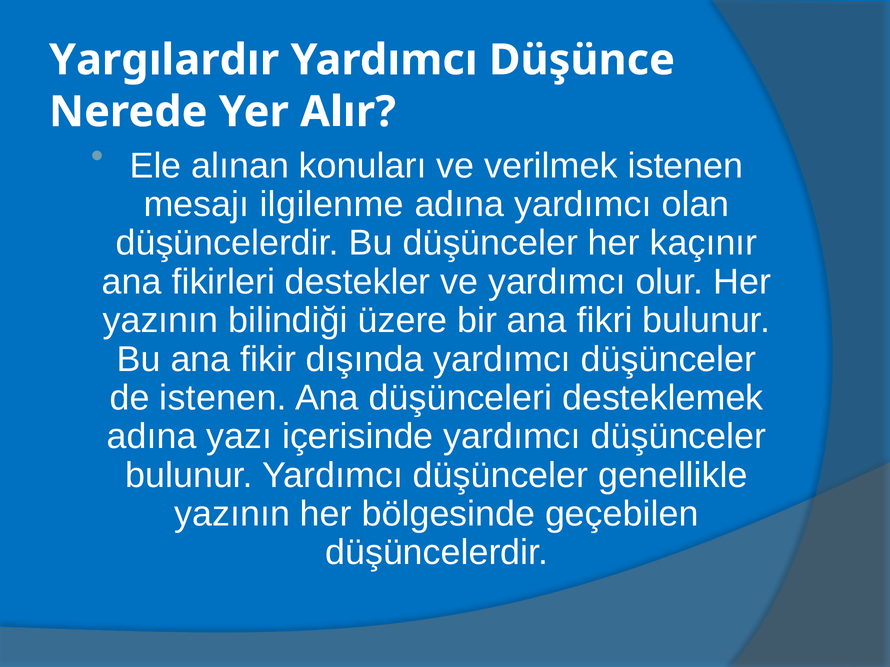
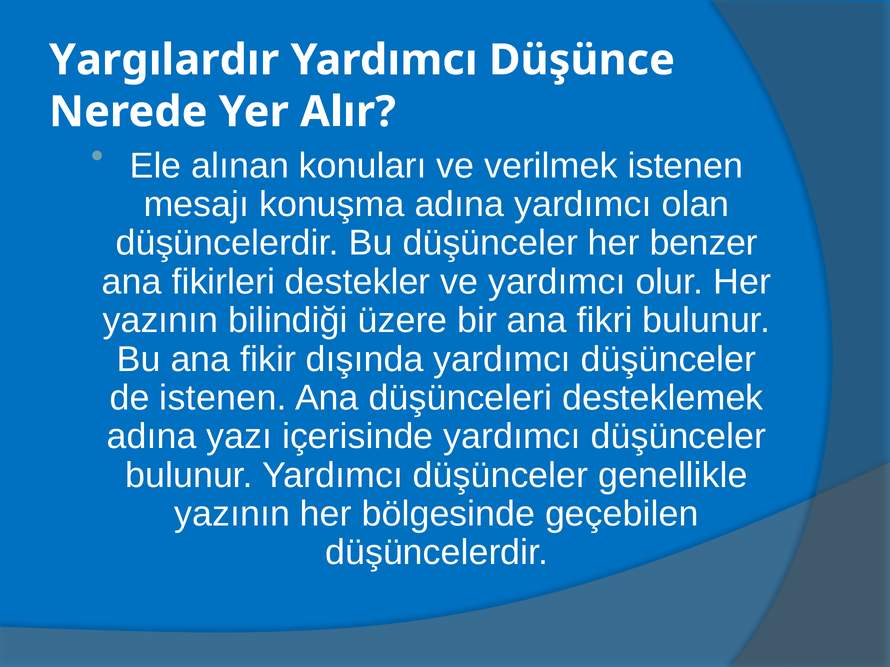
ilgilenme: ilgilenme -> konuşma (332, 205)
kaçınır: kaçınır -> benzer (704, 243)
